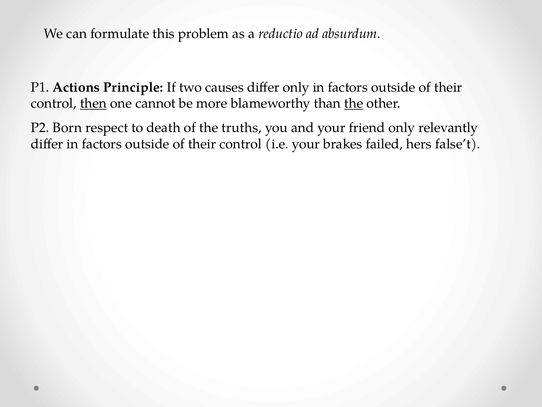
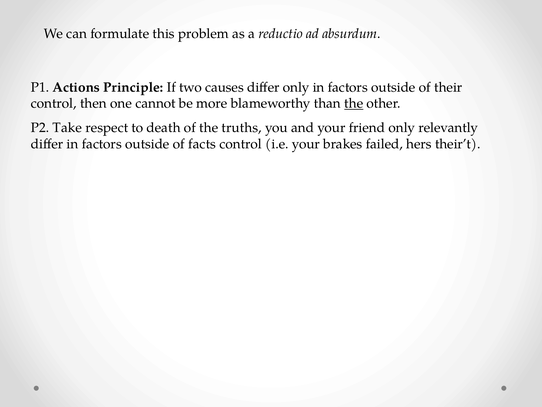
then underline: present -> none (93, 103)
Born: Born -> Take (67, 128)
their: their -> facts (202, 144)
false’t: false’t -> their’t (458, 144)
